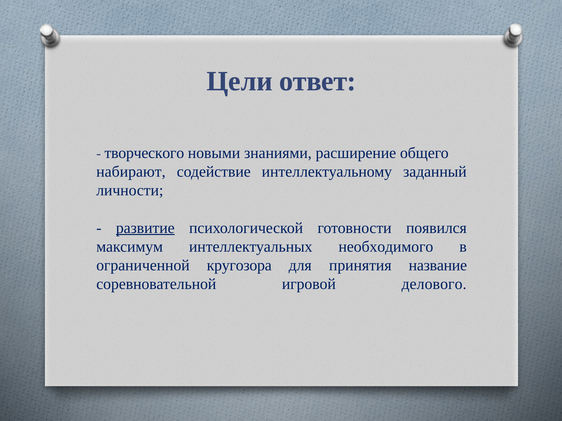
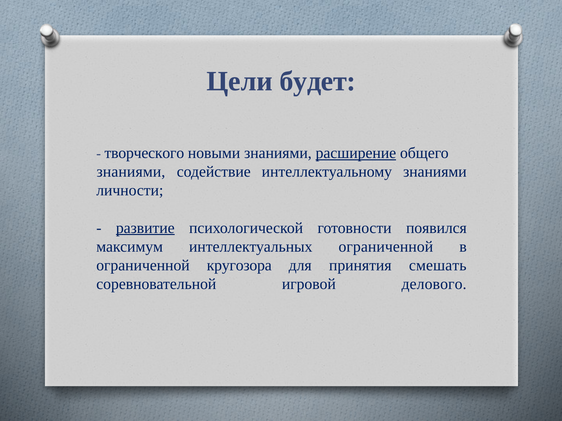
ответ: ответ -> будет (318, 81)
расширение underline: none -> present (356, 153)
набирают: набирают -> знаниями (131, 172)
интеллектуальному заданный: заданный -> знаниями (435, 172)
интеллектуальных необходимого: необходимого -> ограниченной (386, 247)
название: название -> смешать (438, 266)
